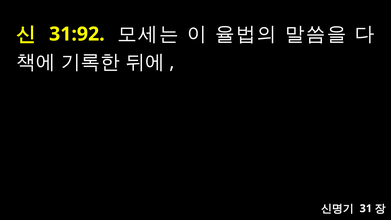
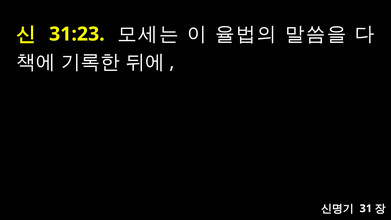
31:92: 31:92 -> 31:23 (77, 34)
